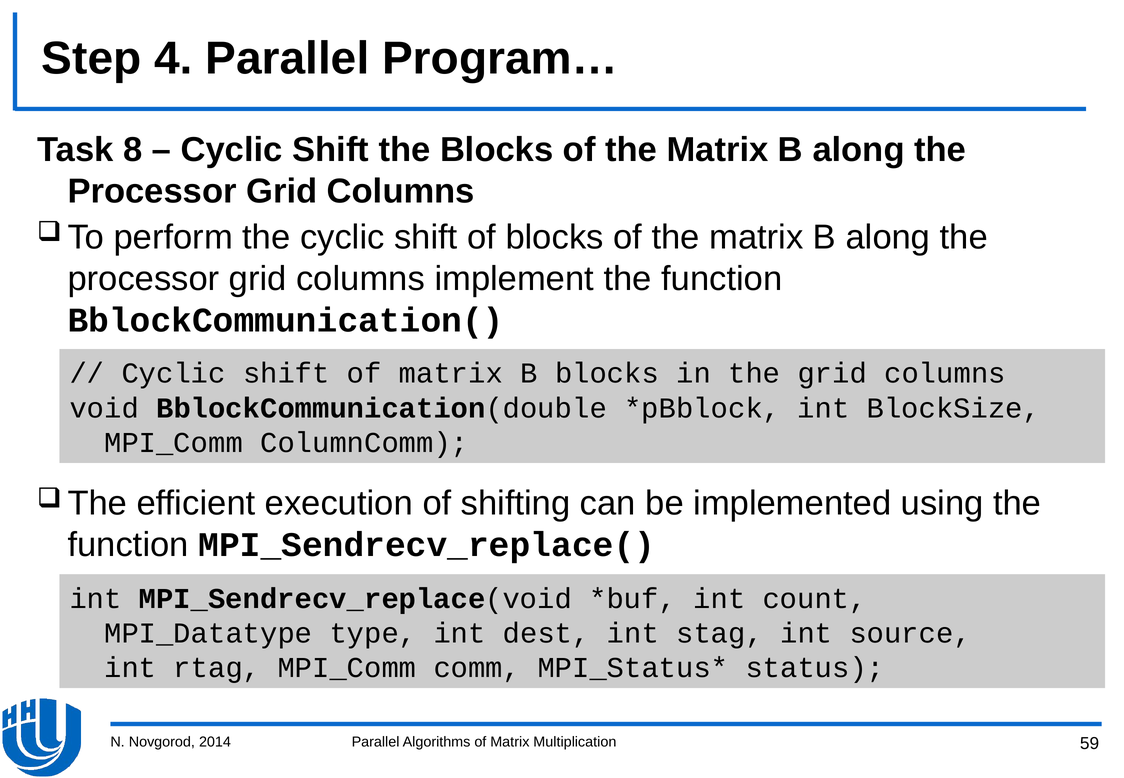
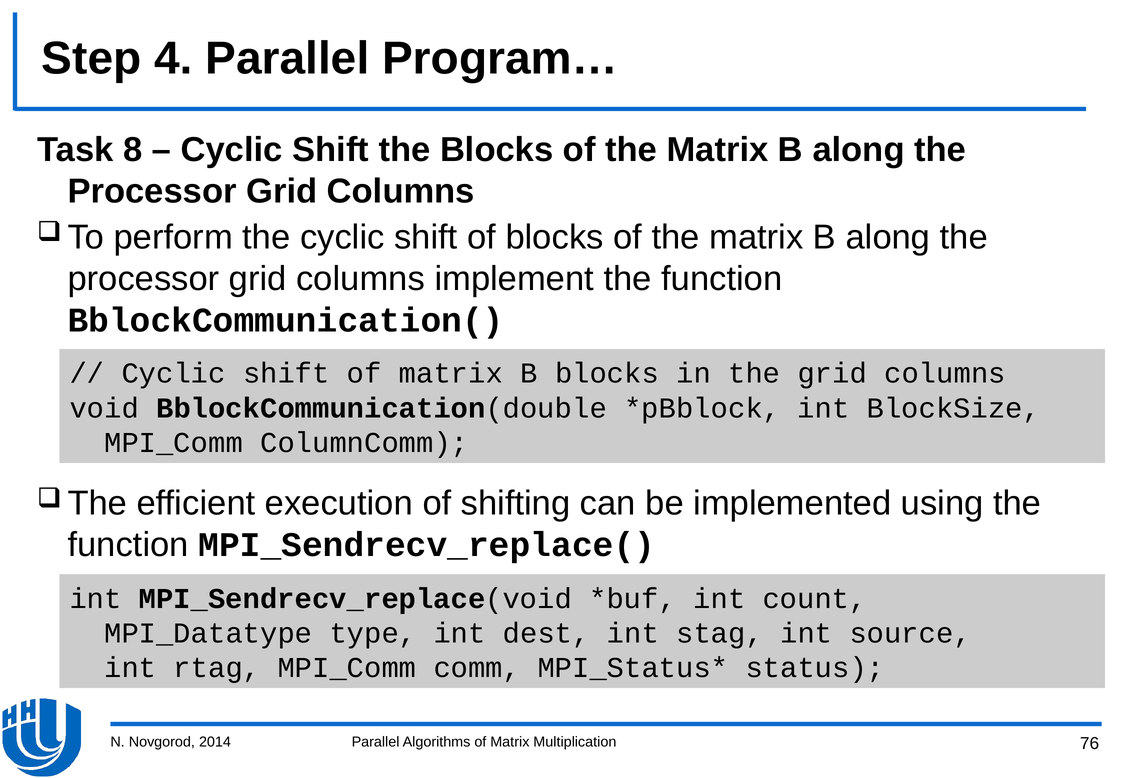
59: 59 -> 76 (1090, 744)
